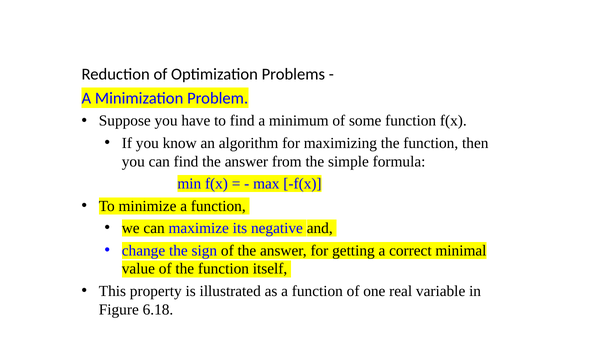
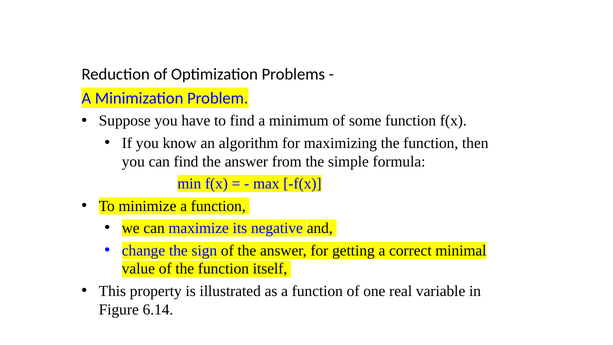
6.18: 6.18 -> 6.14 (158, 309)
